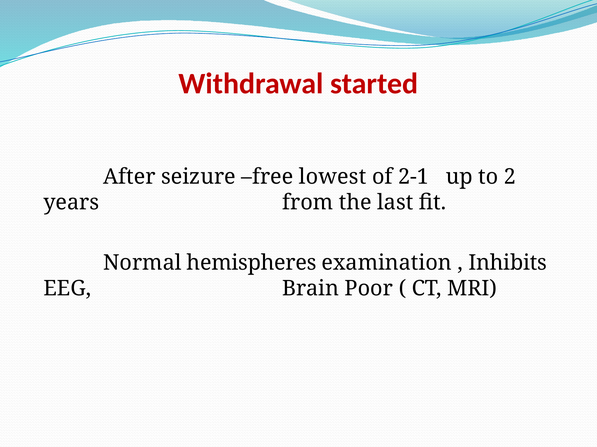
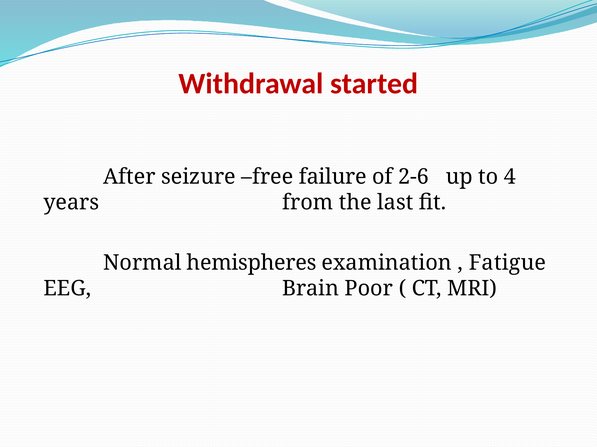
lowest: lowest -> failure (333, 177)
2-1: 2-1 -> 2-6 (414, 177)
2: 2 -> 4 (510, 177)
Inhibits: Inhibits -> Fatigue (507, 263)
